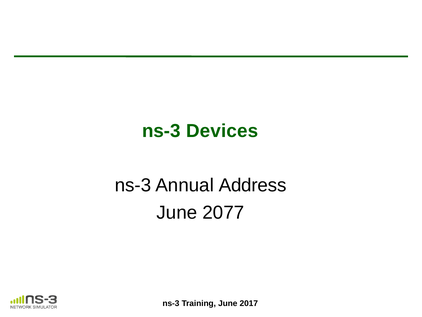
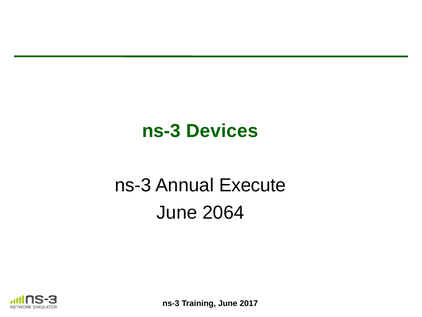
Address: Address -> Execute (253, 185)
2077: 2077 -> 2064 (223, 212)
